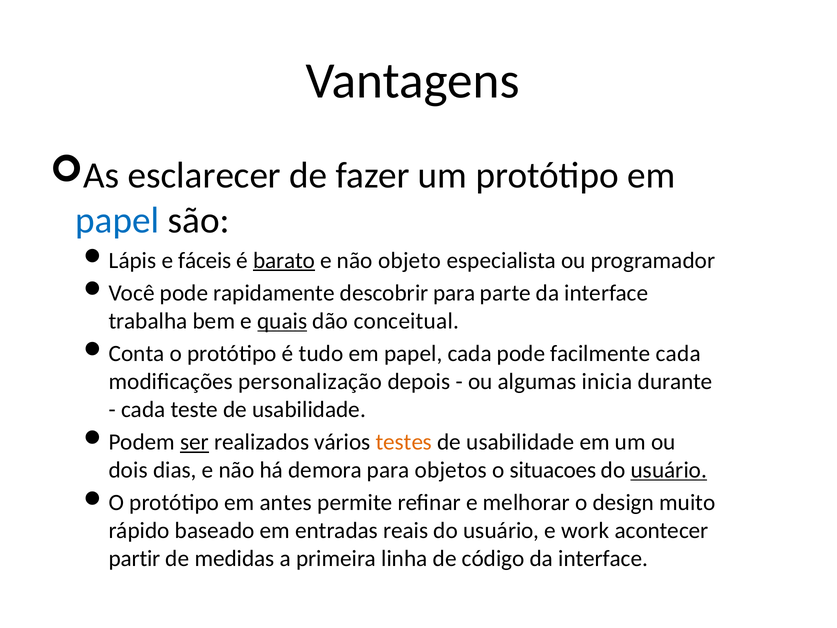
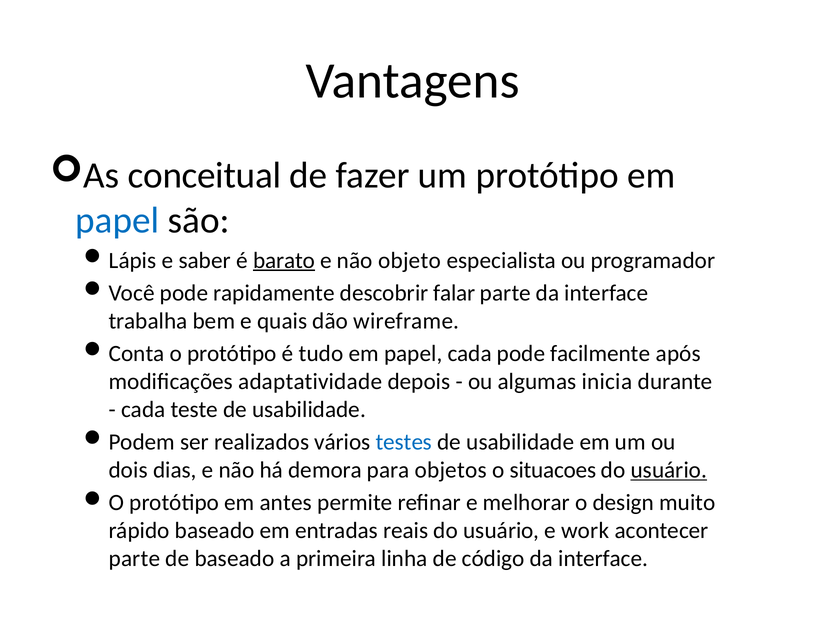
esclarecer: esclarecer -> conceitual (205, 176)
fáceis: fáceis -> saber (205, 260)
descobrir para: para -> falar (454, 293)
quais underline: present -> none (282, 321)
conceitual: conceitual -> wireframe (406, 321)
facilmente cada: cada -> após (678, 353)
personalização: personalização -> adaptatividade (310, 381)
ser underline: present -> none (195, 442)
testes colour: orange -> blue (404, 442)
partir: partir -> parte (134, 558)
de medidas: medidas -> baseado (234, 558)
